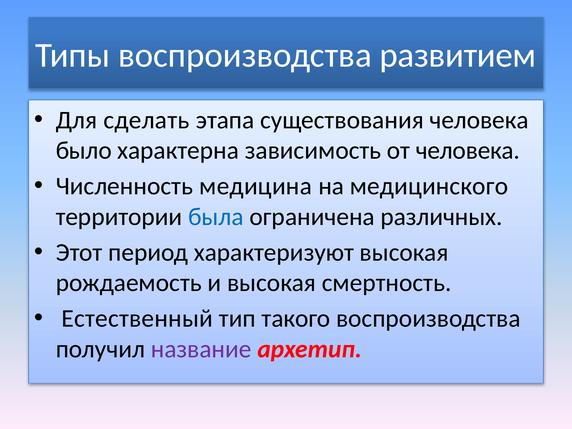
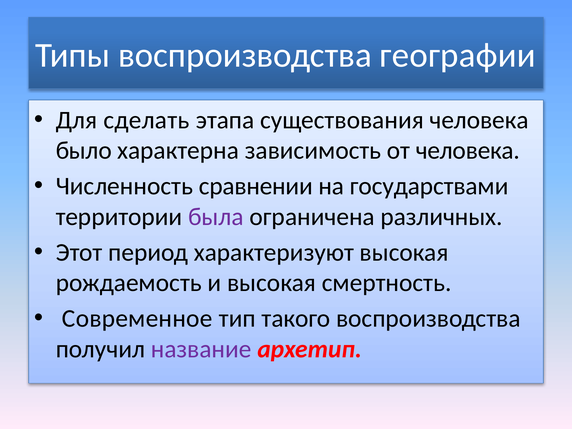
развитием: развитием -> географии (458, 55)
медицина: медицина -> сравнении (256, 186)
медицинского: медицинского -> государствами (429, 186)
была colour: blue -> purple (216, 217)
Естественный: Естественный -> Современное (137, 319)
